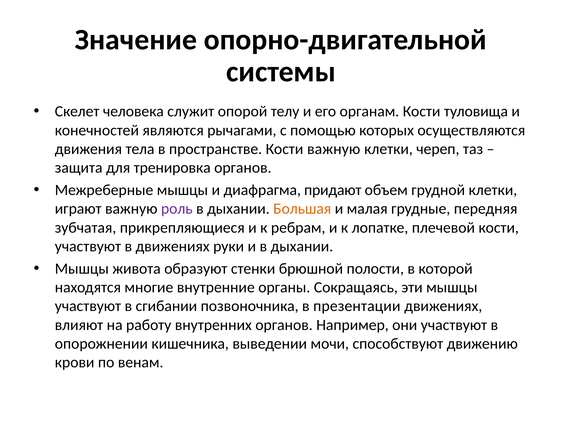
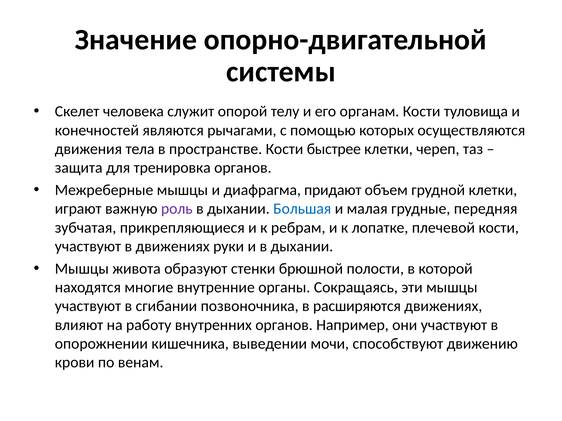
Кости важную: важную -> быстрее (334, 149)
Большая colour: orange -> blue (302, 209)
презентации: презентации -> расширяются (357, 307)
